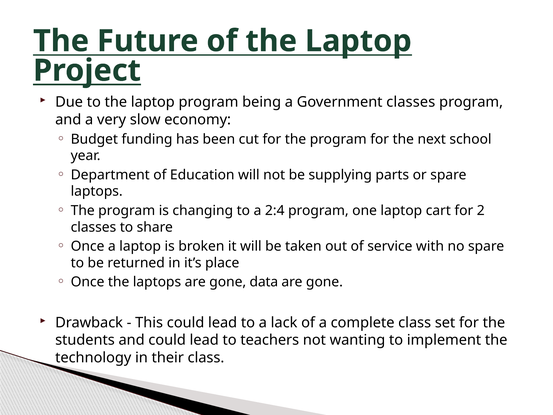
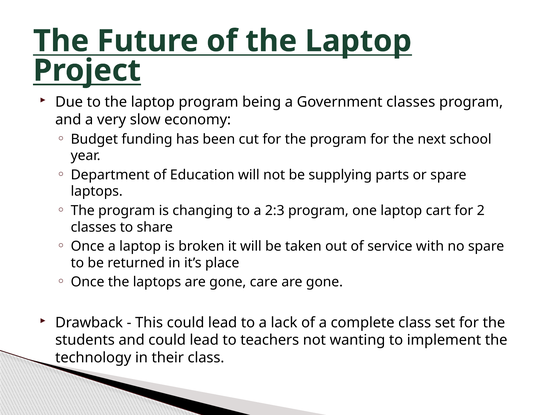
2:4: 2:4 -> 2:3 (275, 210)
data: data -> care (264, 282)
